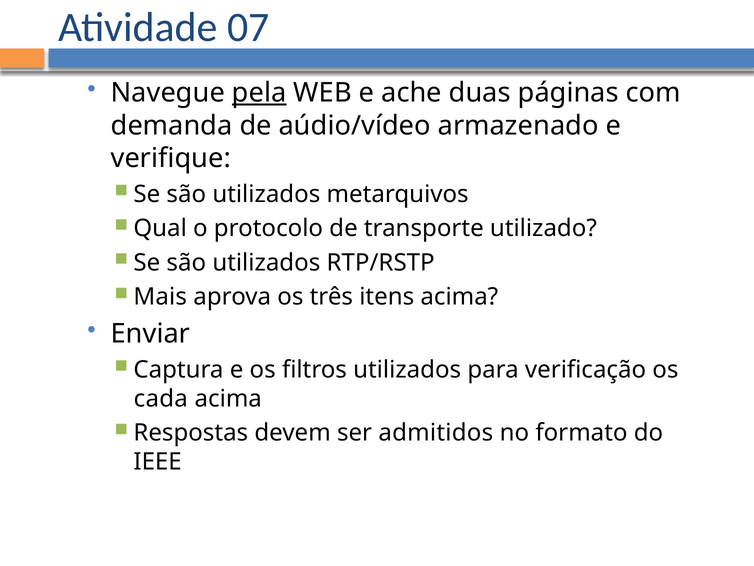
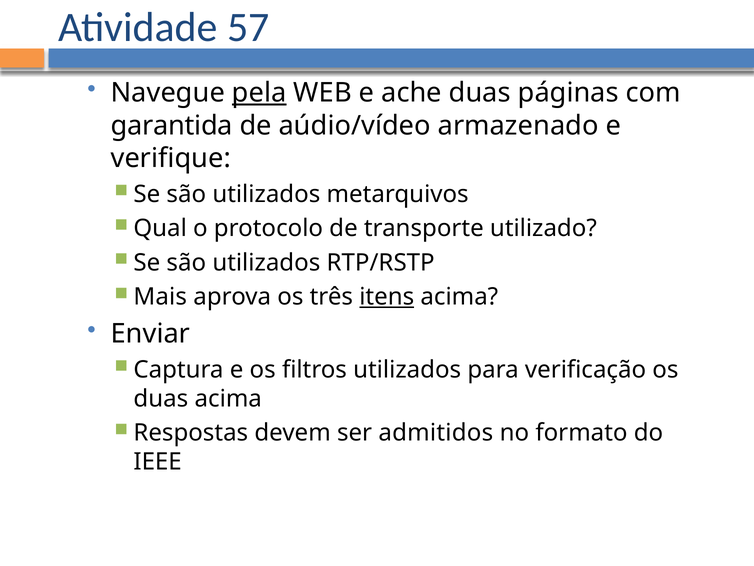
07: 07 -> 57 (248, 27)
demanda: demanda -> garantida (172, 125)
itens underline: none -> present (387, 297)
cada: cada -> duas (161, 398)
